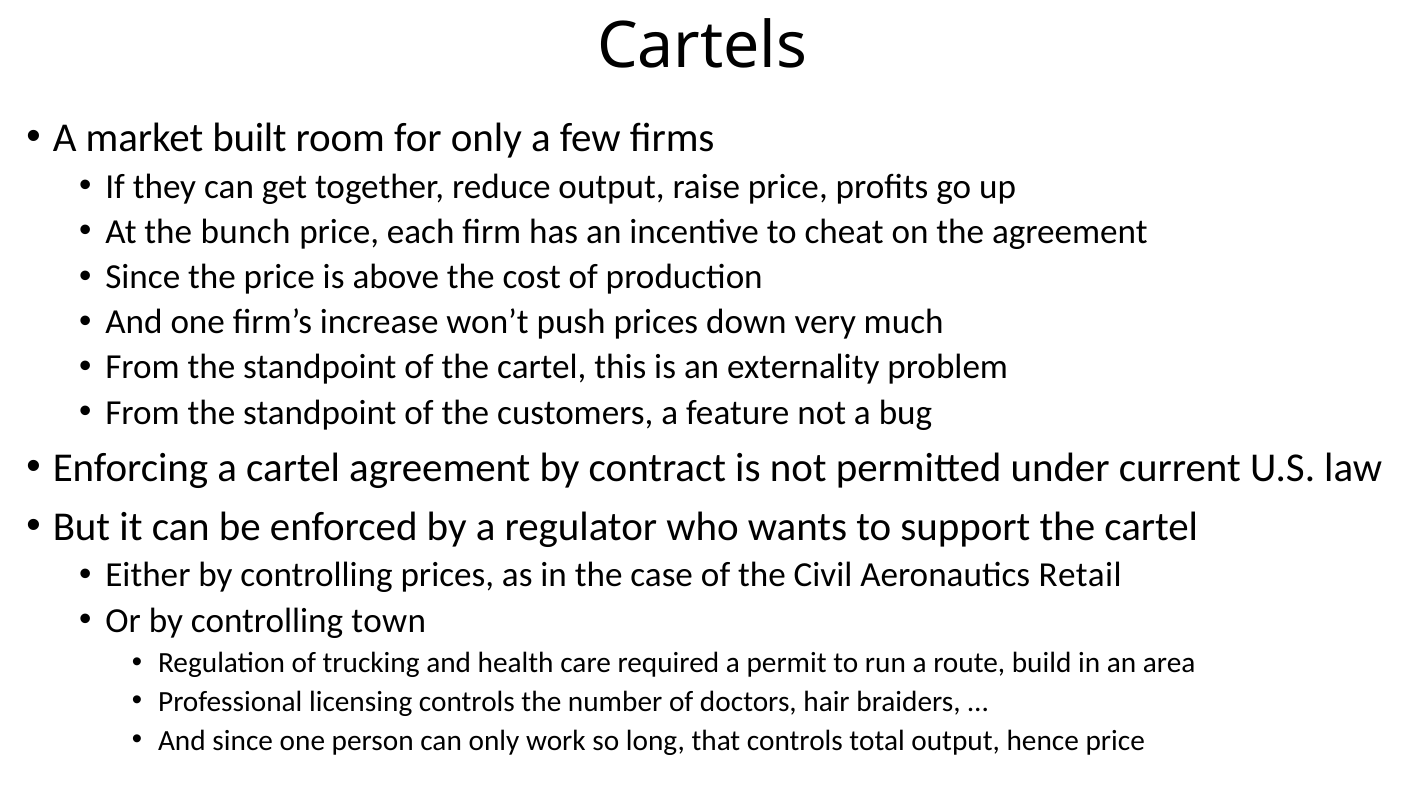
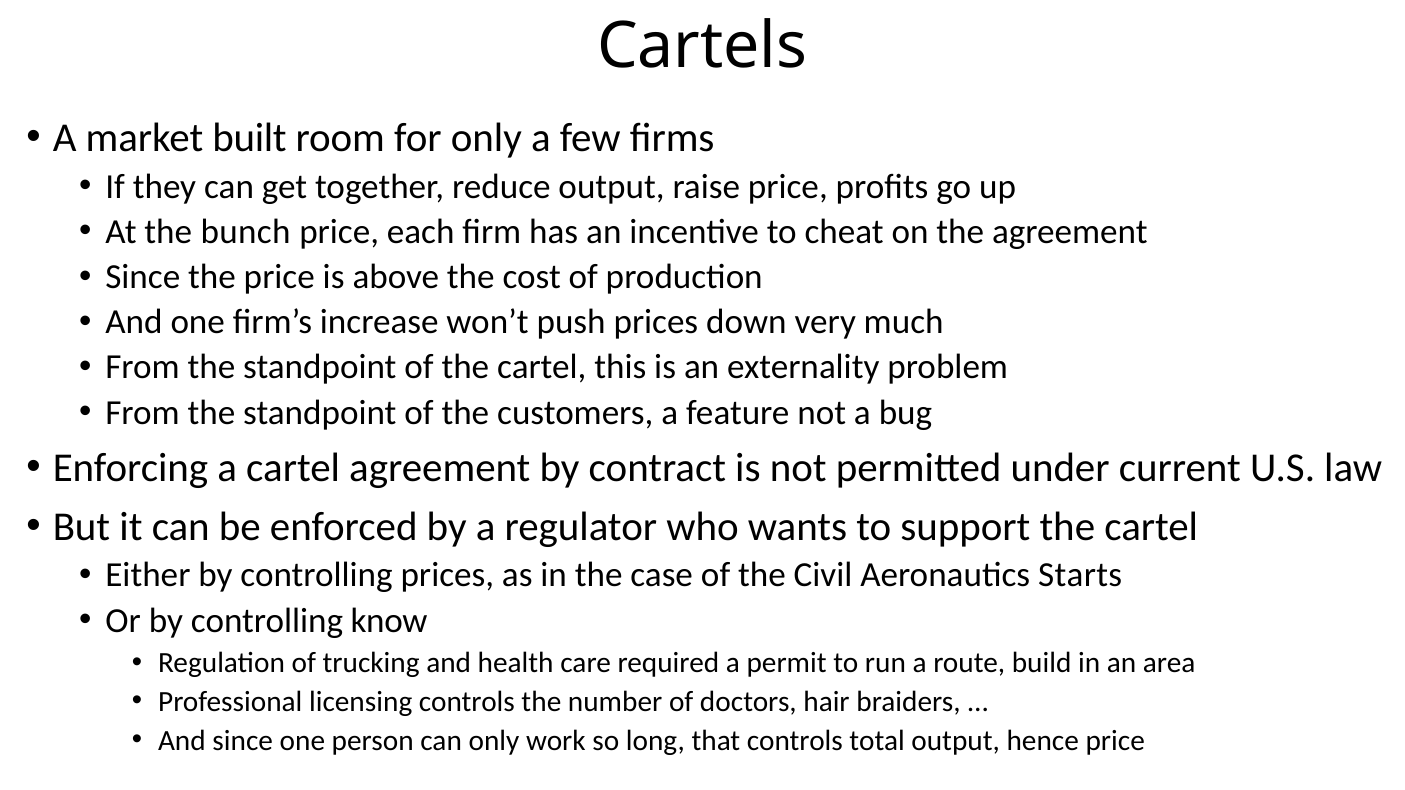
Retail: Retail -> Starts (1080, 575)
town: town -> know (389, 621)
